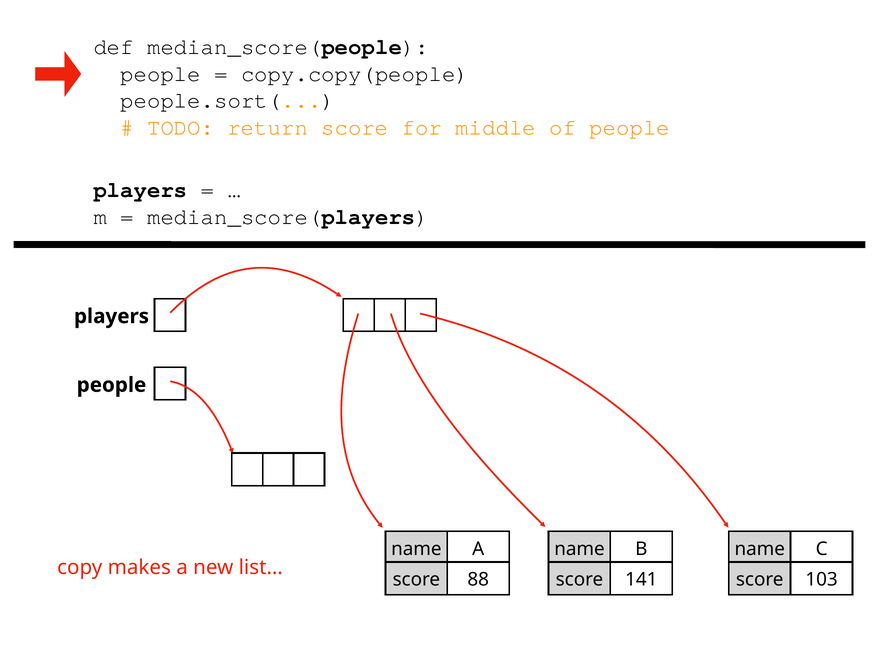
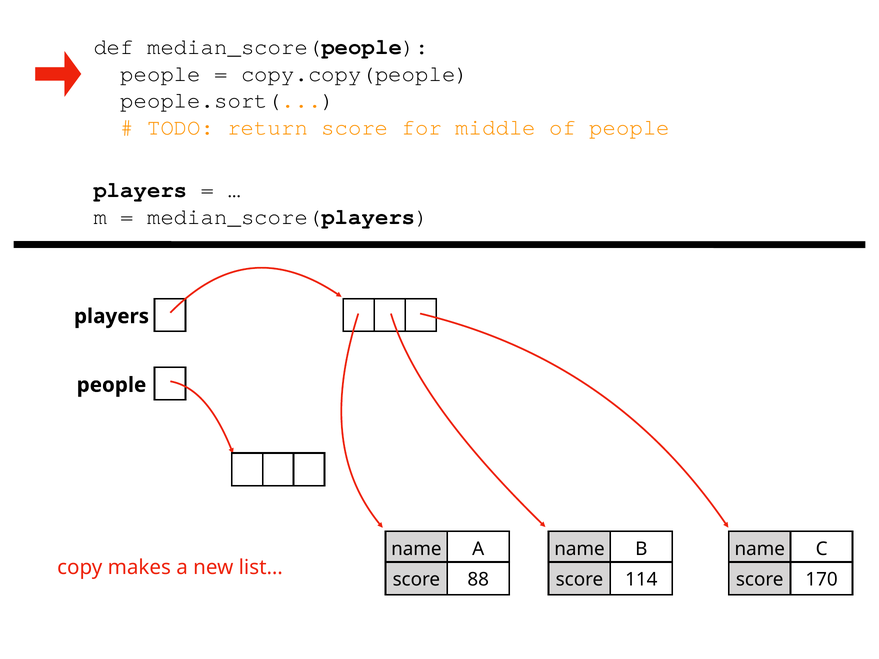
141: 141 -> 114 (641, 580)
103: 103 -> 170 (822, 580)
